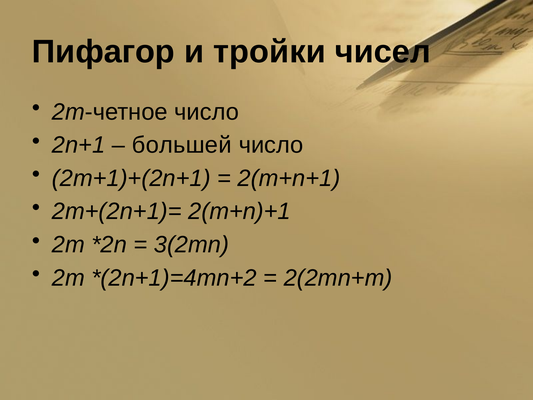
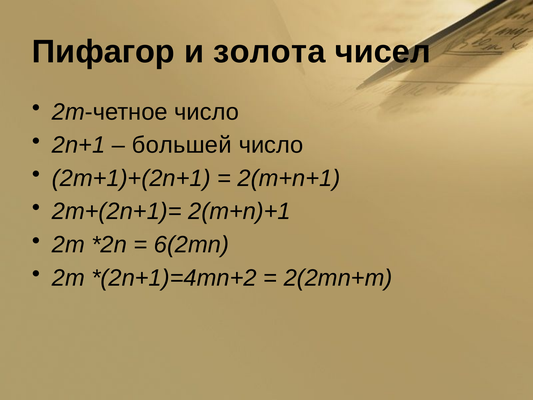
тройки: тройки -> золота (269, 52)
3(2mn: 3(2mn -> 6(2mn (191, 245)
